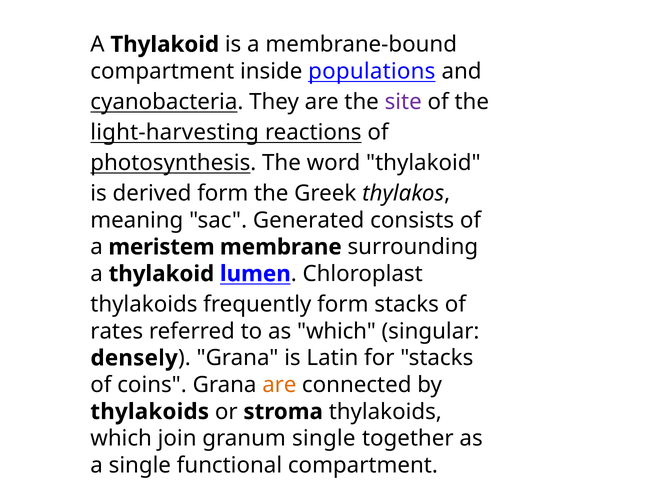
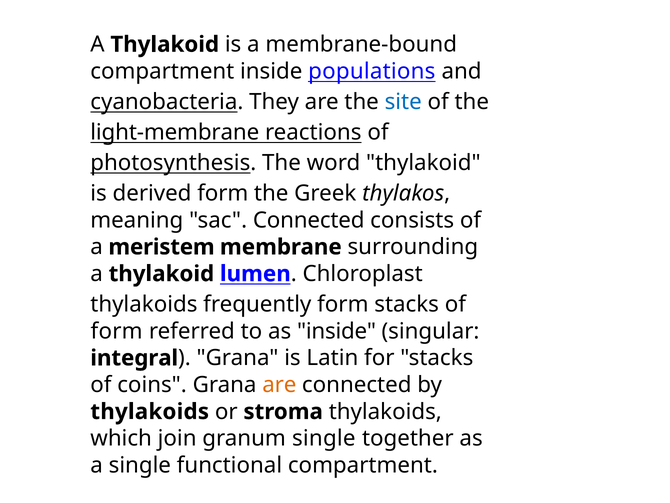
site colour: purple -> blue (403, 102)
light-harvesting: light-harvesting -> light-membrane (175, 132)
sac Generated: Generated -> Connected (309, 220)
rates: rates -> form (117, 331)
as which: which -> inside (337, 331)
densely: densely -> integral (134, 358)
